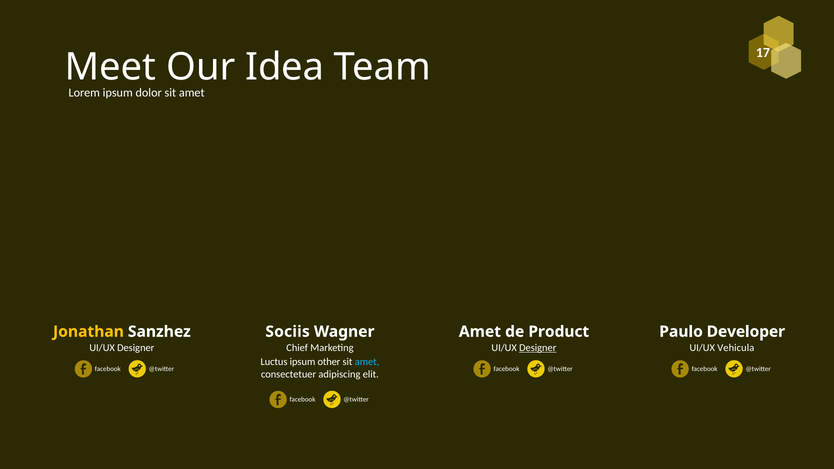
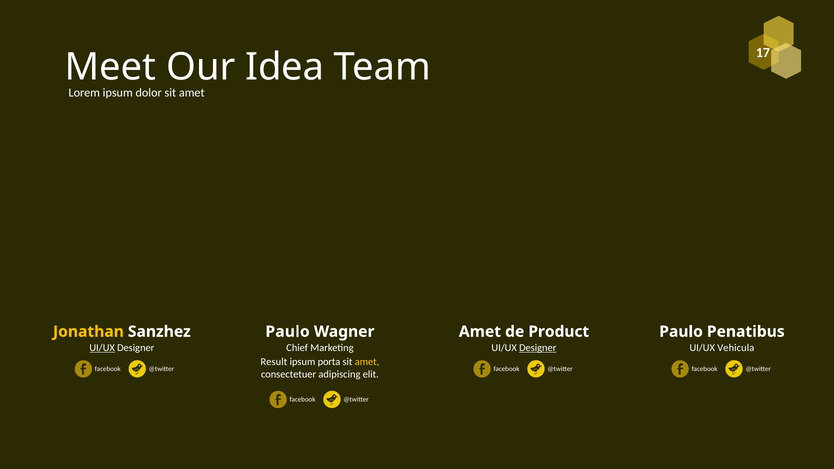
Sociis: Sociis -> Paulo (288, 332)
Developer: Developer -> Penatibus (746, 332)
UI/UX underline: none -> present (102, 348)
Luctus: Luctus -> Result (274, 362)
other: other -> porta (329, 362)
amet colour: light blue -> yellow (367, 362)
